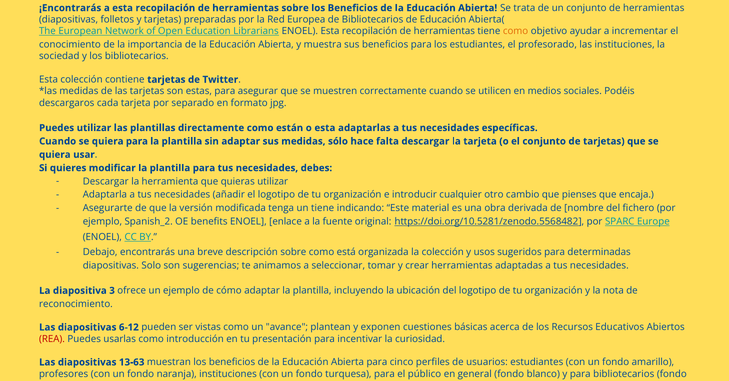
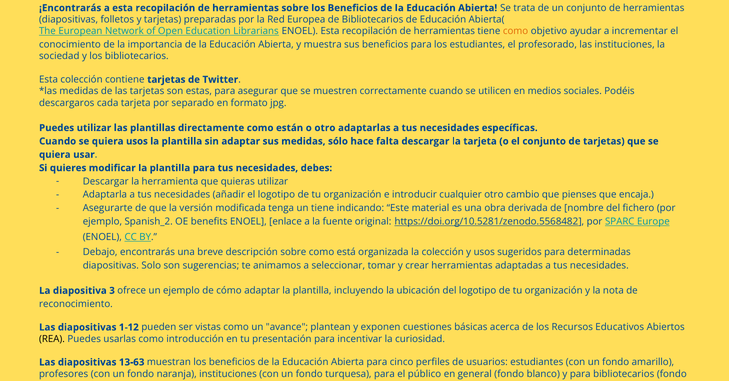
o esta: esta -> otro (325, 128)
quiera para: para -> usos (137, 141)
6-12: 6-12 -> 1-12 (129, 327)
REA colour: red -> black (52, 339)
